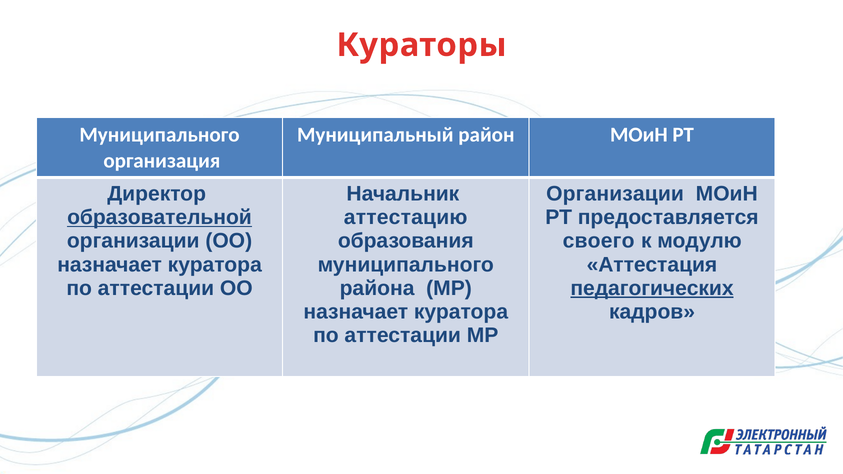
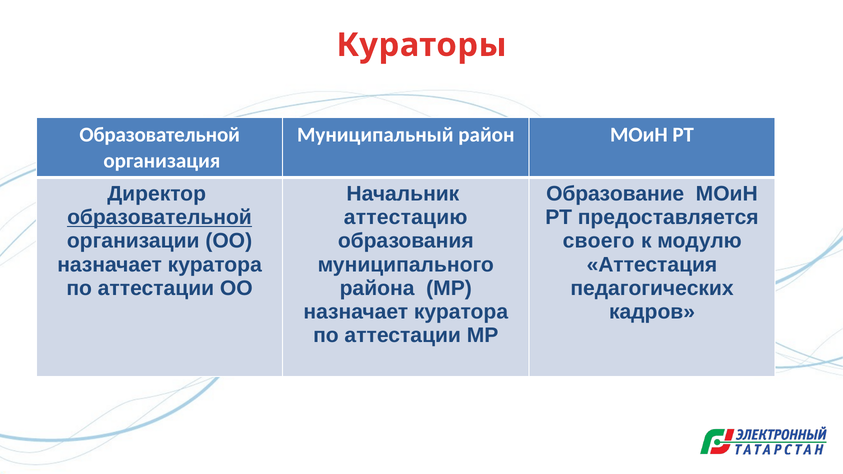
Муниципального: Муниципального -> Образовательной (160, 135)
Организации: Организации -> Образование (615, 194)
педагогических underline: present -> none (652, 288)
